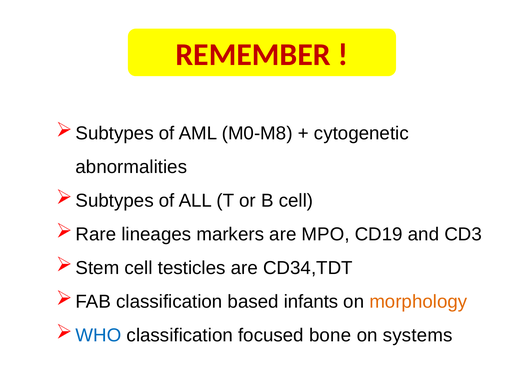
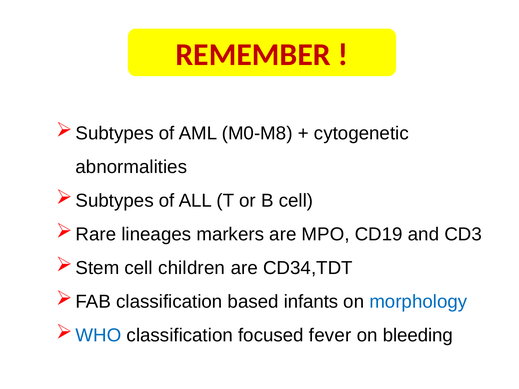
testicles: testicles -> children (192, 268)
morphology colour: orange -> blue (418, 302)
bone: bone -> fever (330, 336)
systems: systems -> bleeding (418, 336)
